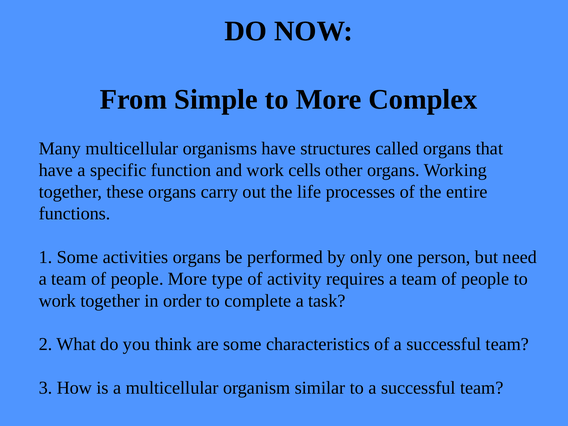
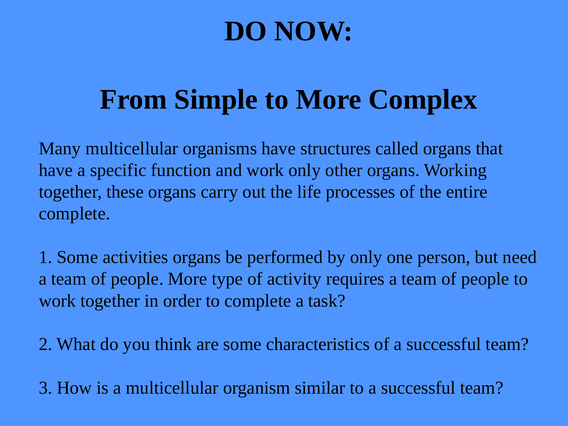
work cells: cells -> only (305, 170)
functions: functions -> complete (75, 214)
